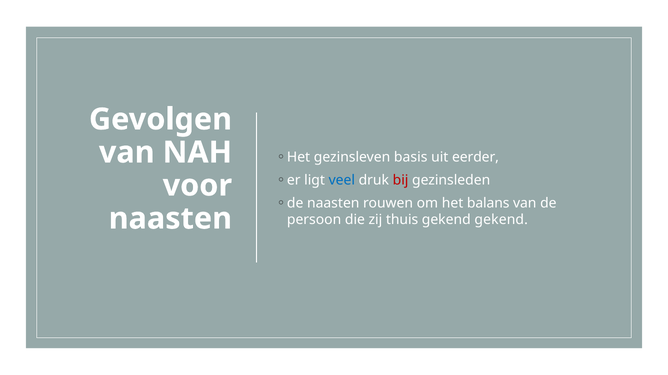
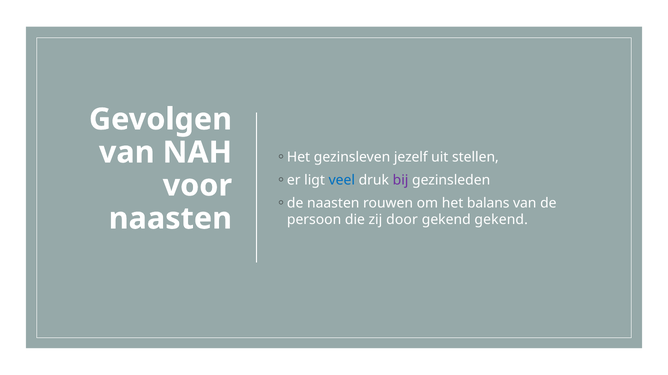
basis: basis -> jezelf (411, 157)
eerder: eerder -> stellen (475, 157)
bij colour: red -> purple (401, 180)
thuis: thuis -> door (402, 220)
